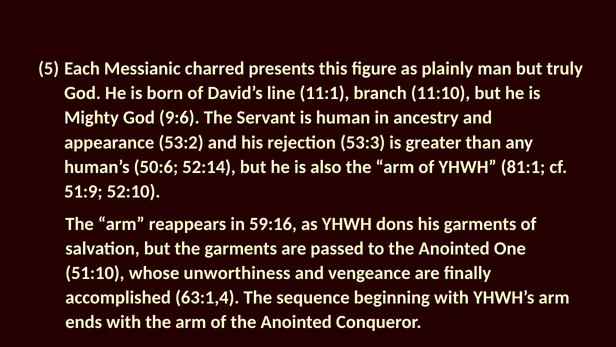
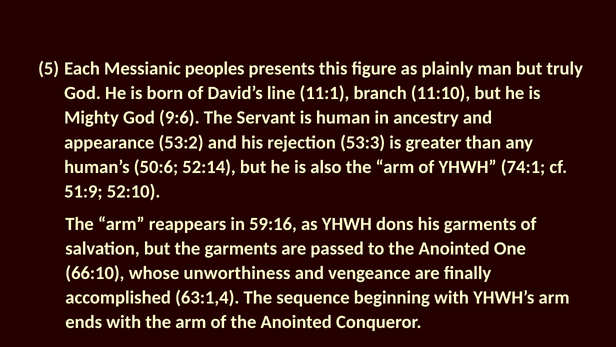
charred: charred -> peoples (215, 69)
81:1: 81:1 -> 74:1 (523, 167)
51:10: 51:10 -> 66:10 (95, 273)
